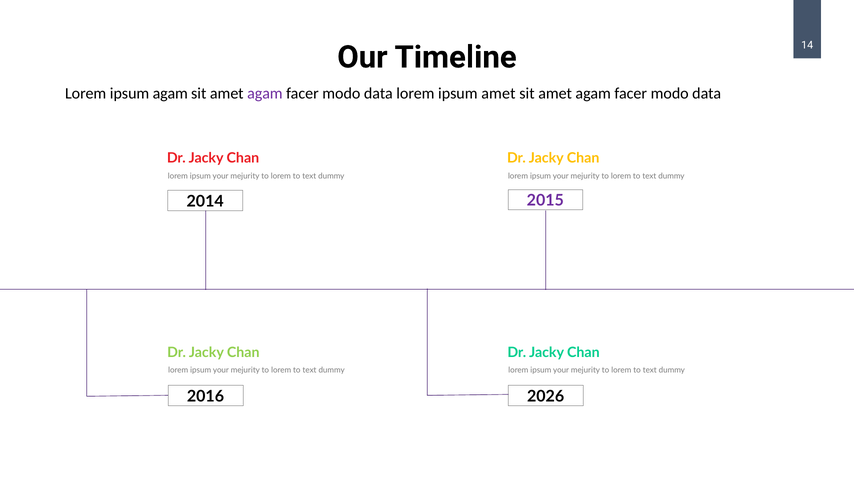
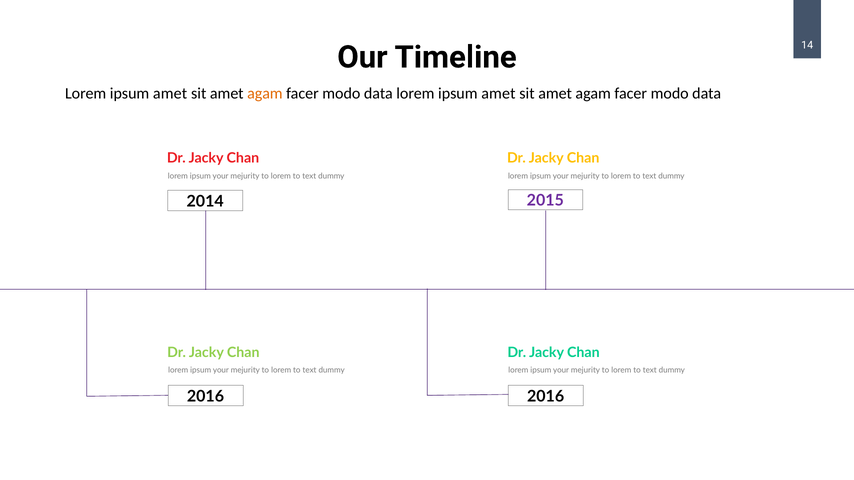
agam: agam -> amet (170, 93)
agam colour: purple -> orange (265, 93)
2026: 2026 -> 2016 (546, 397)
